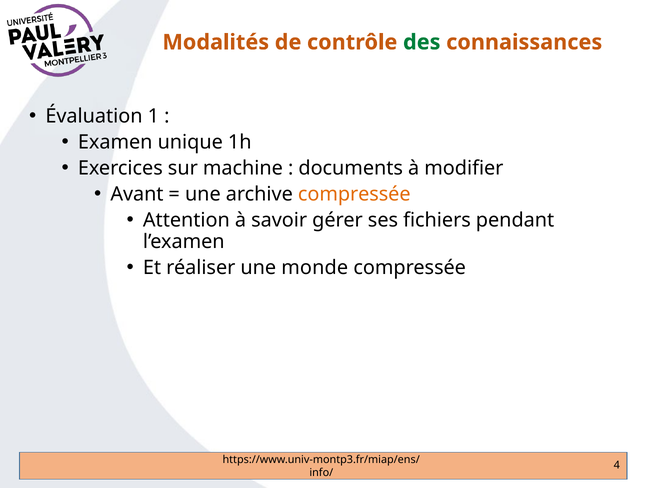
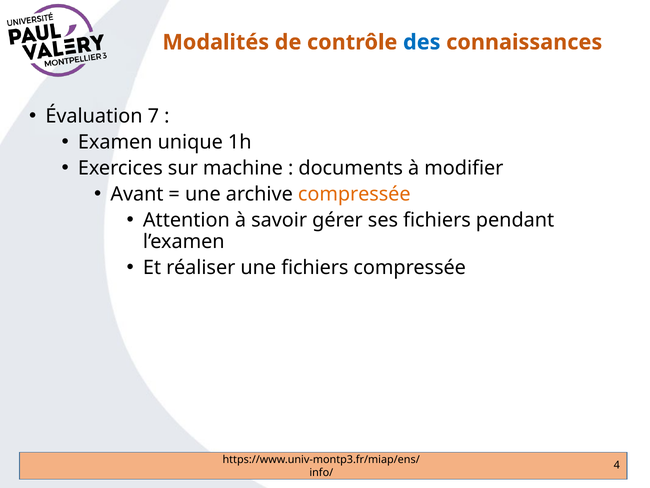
des colour: green -> blue (422, 42)
1: 1 -> 7 (153, 116)
une monde: monde -> fichiers (315, 267)
